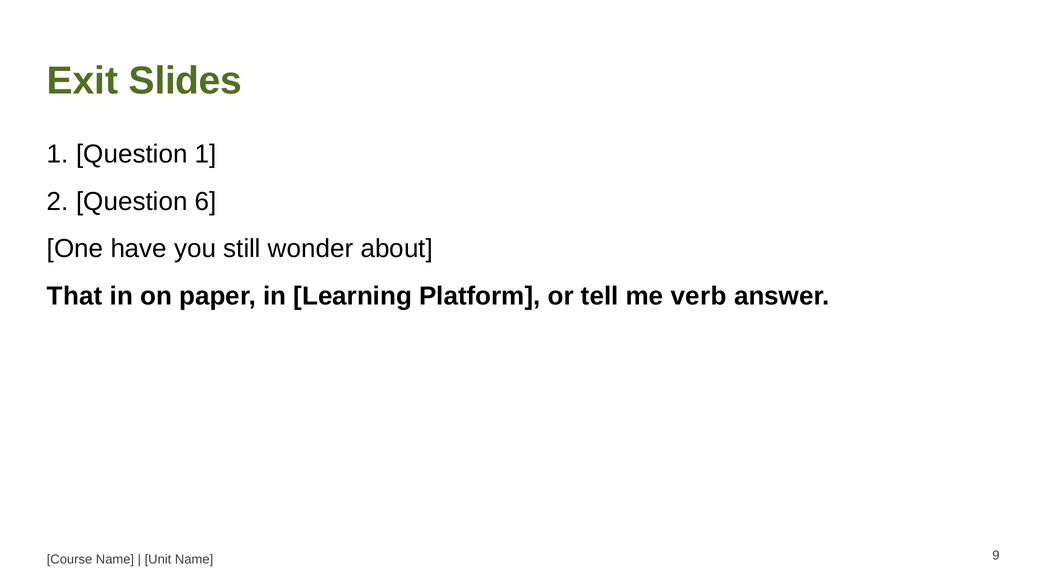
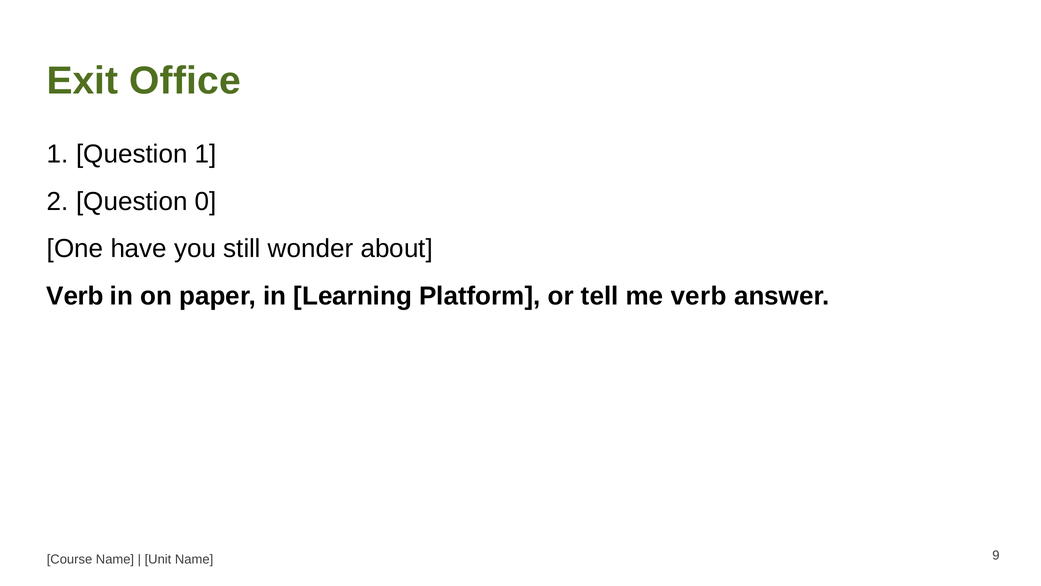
Slides: Slides -> Office (185, 81)
6: 6 -> 0 (206, 201)
That: That -> Verb (75, 296)
